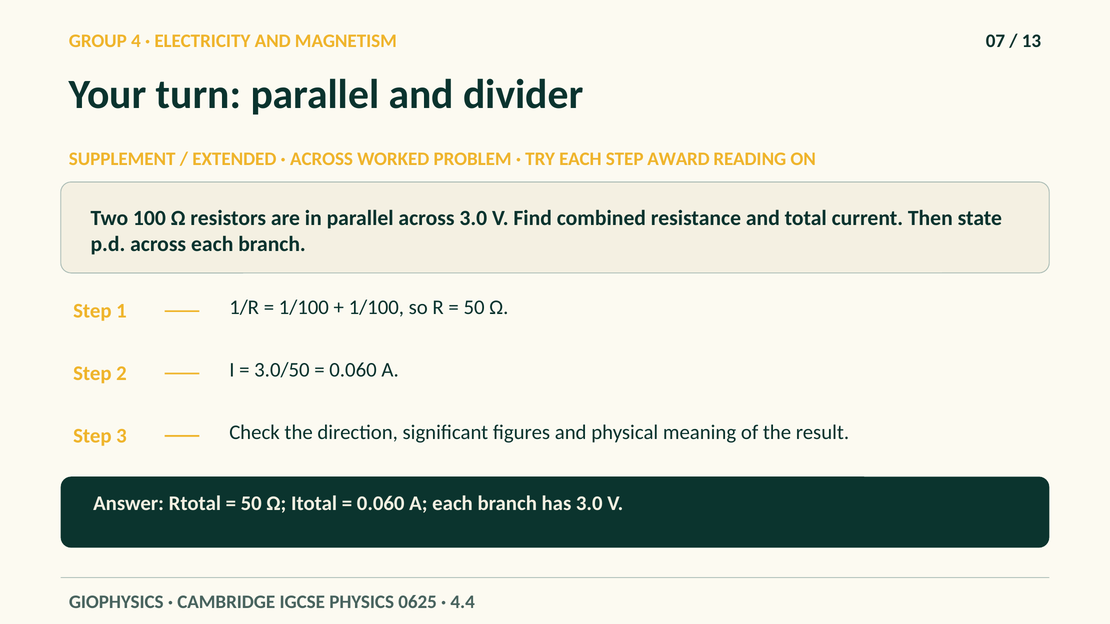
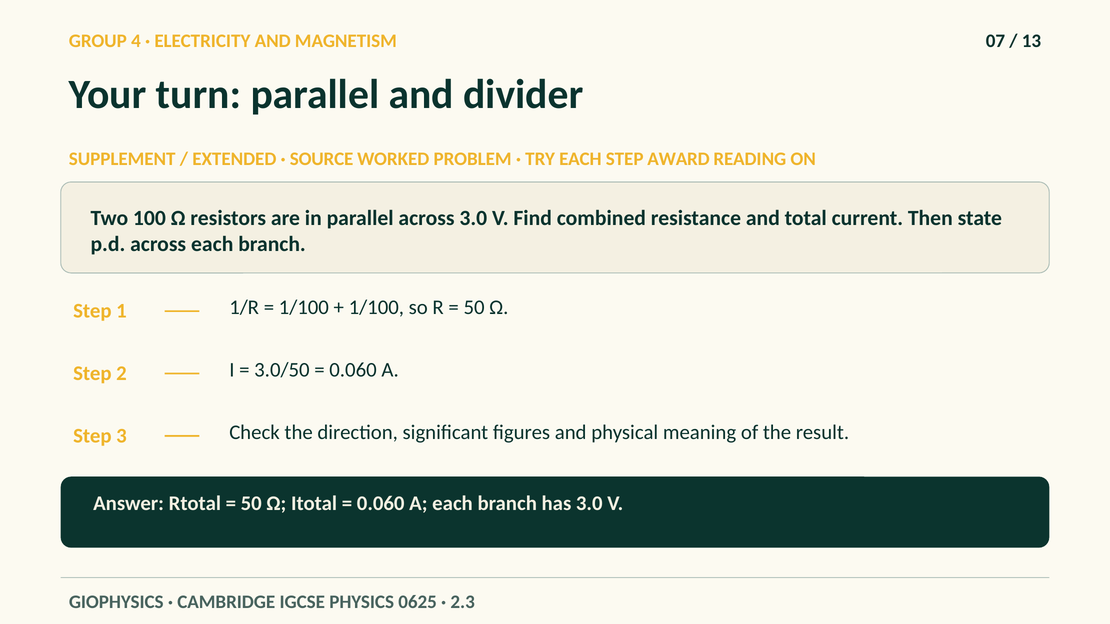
ACROSS: ACROSS -> SOURCE (322, 159)
4.4: 4.4 -> 2.3 (463, 602)
